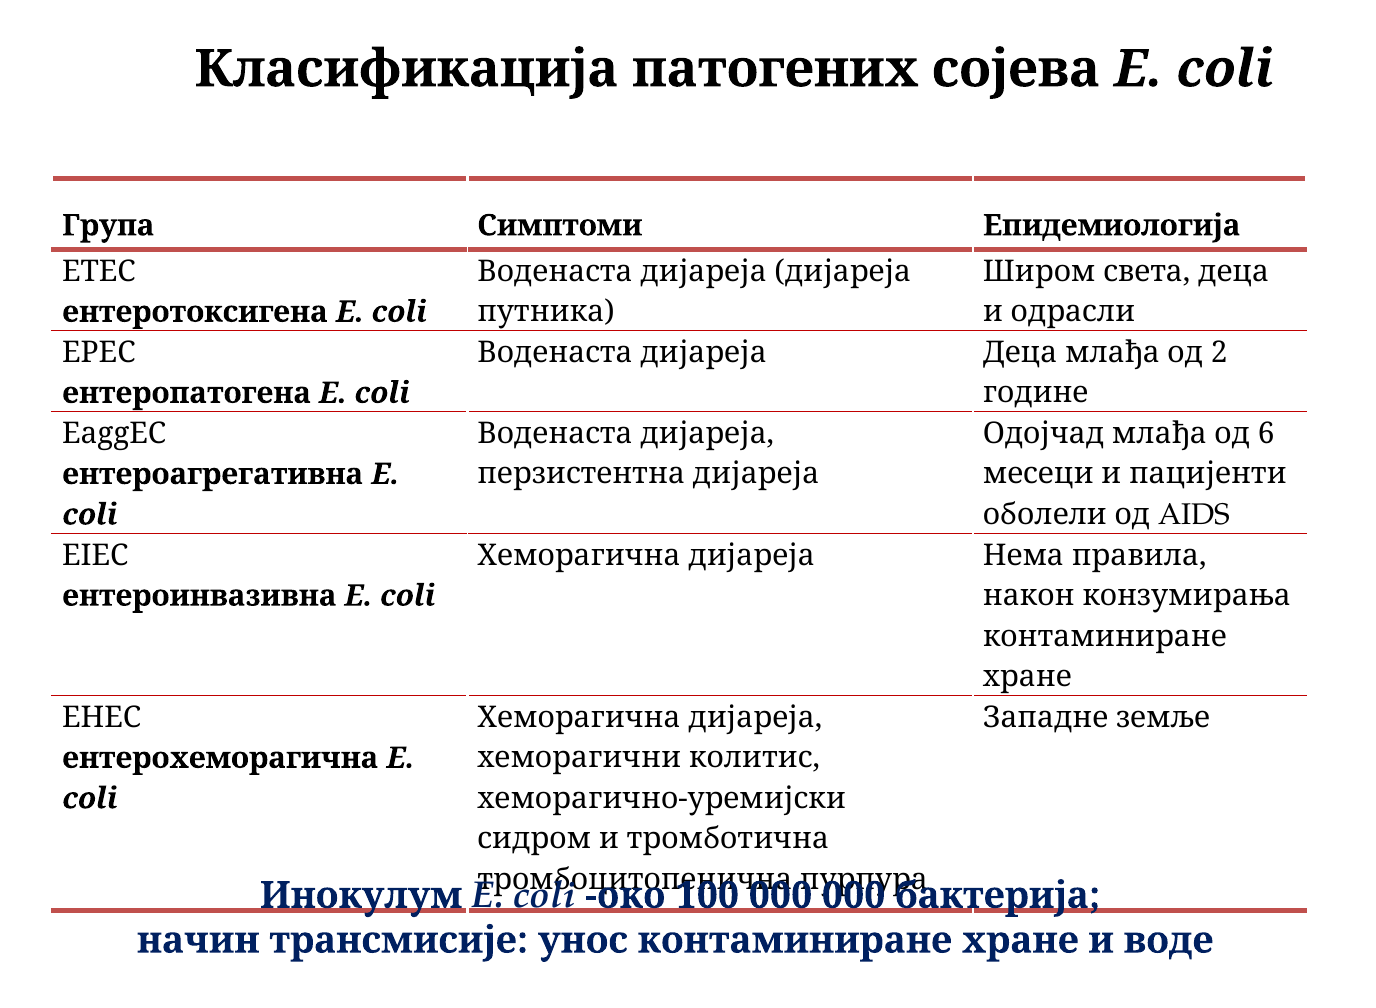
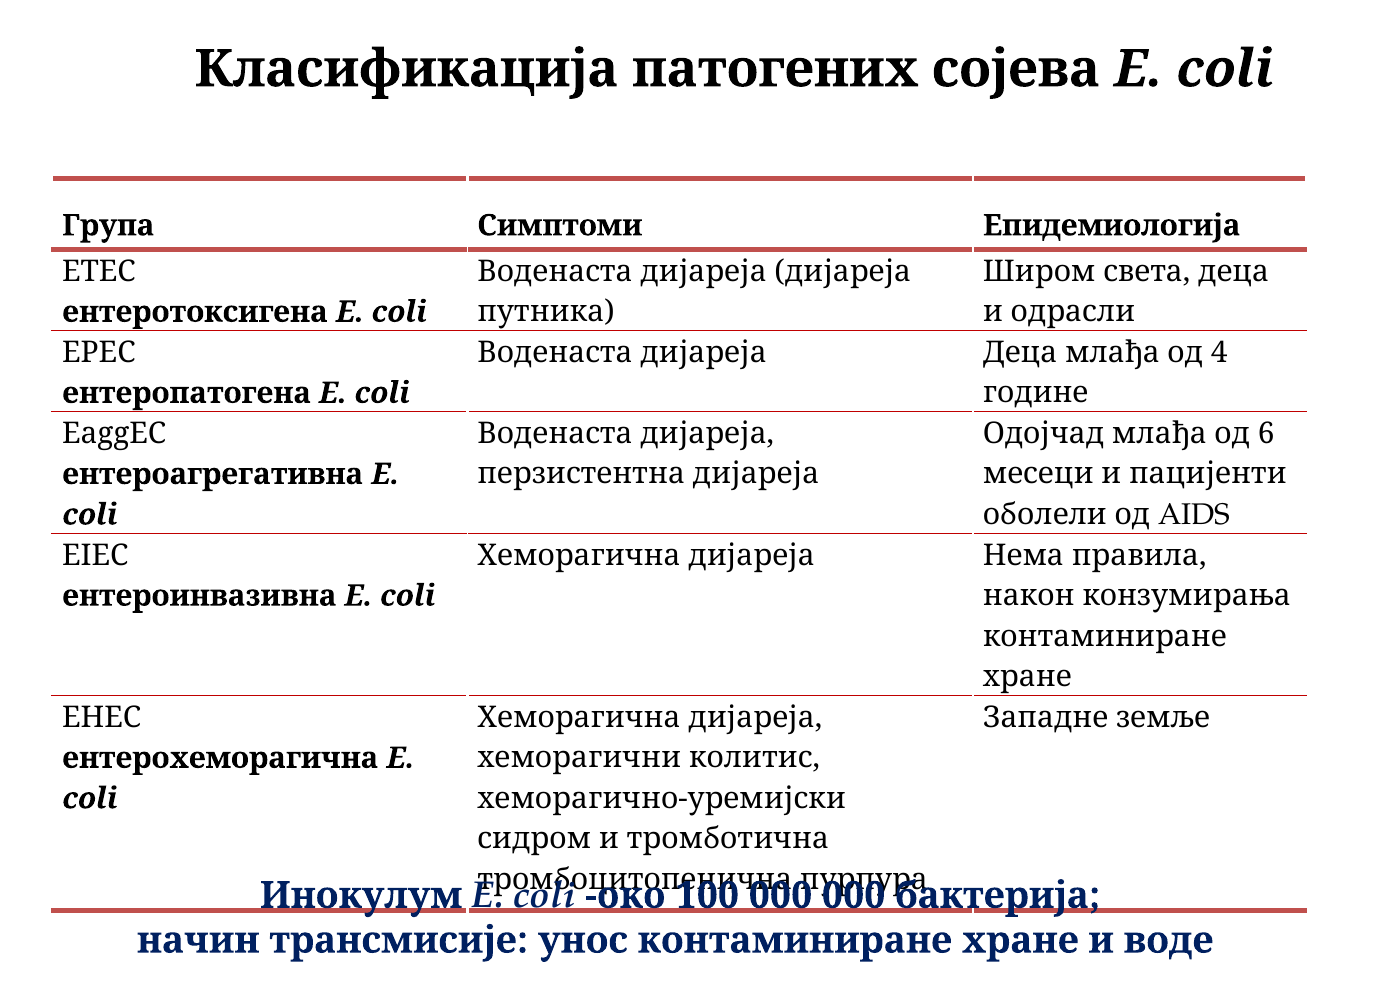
2: 2 -> 4 (1219, 353)
